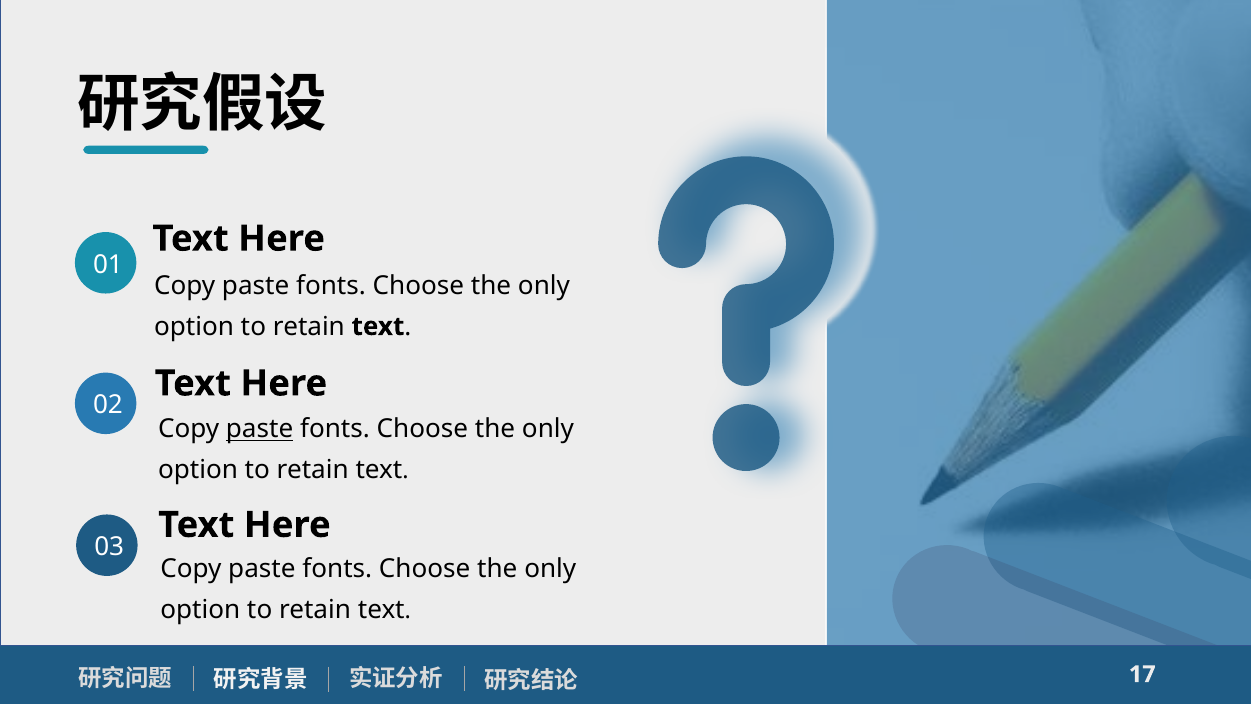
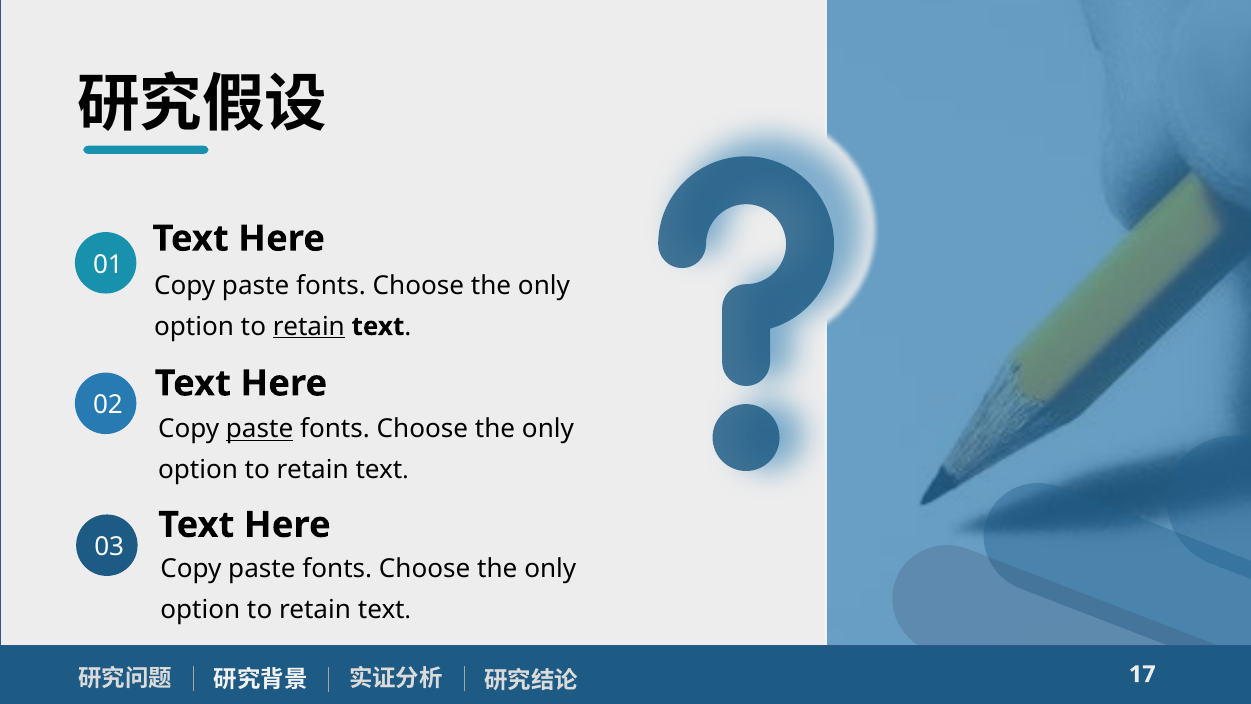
retain underline: none -> present (309, 326)
